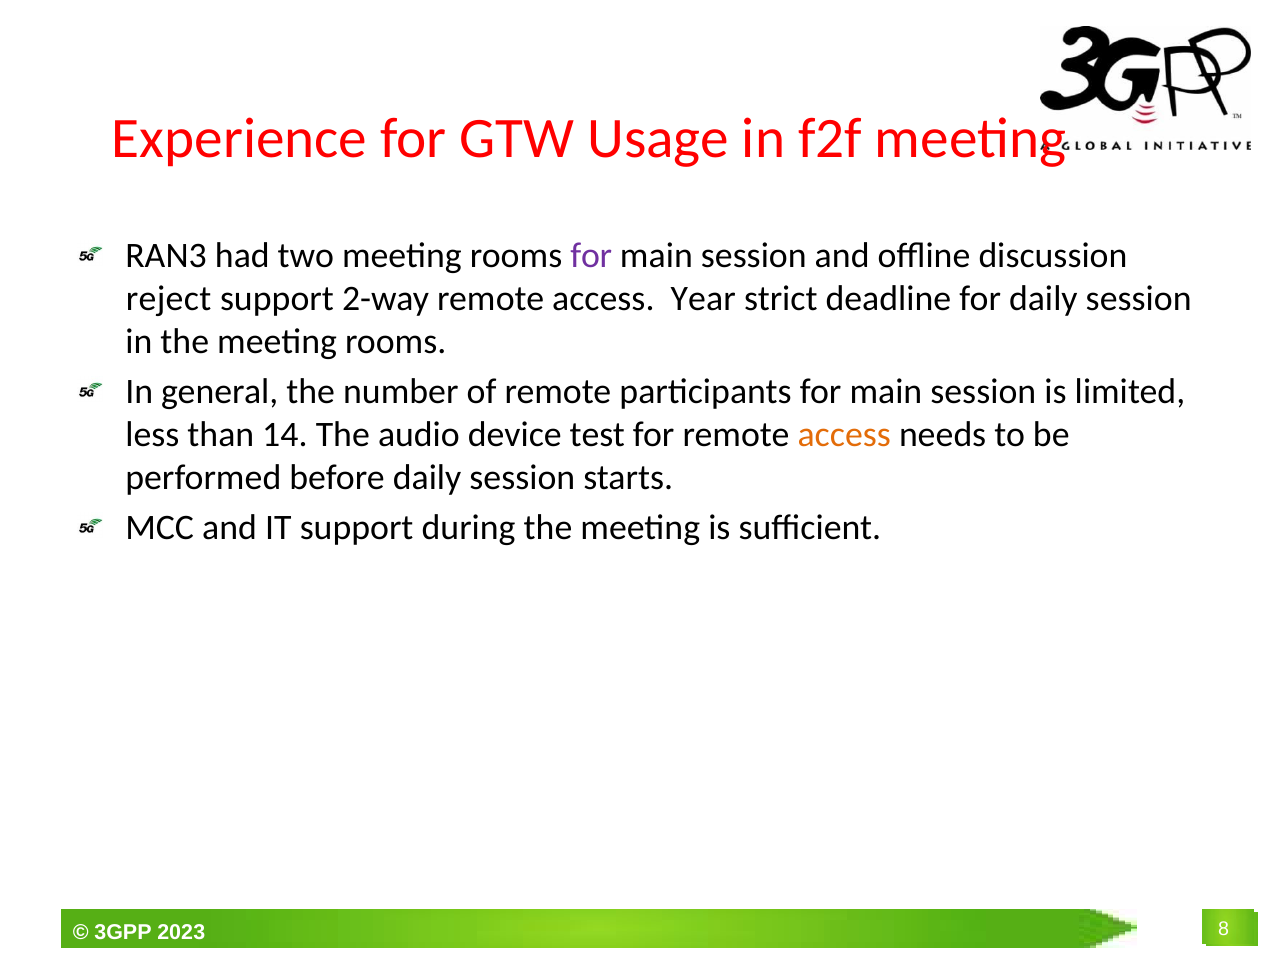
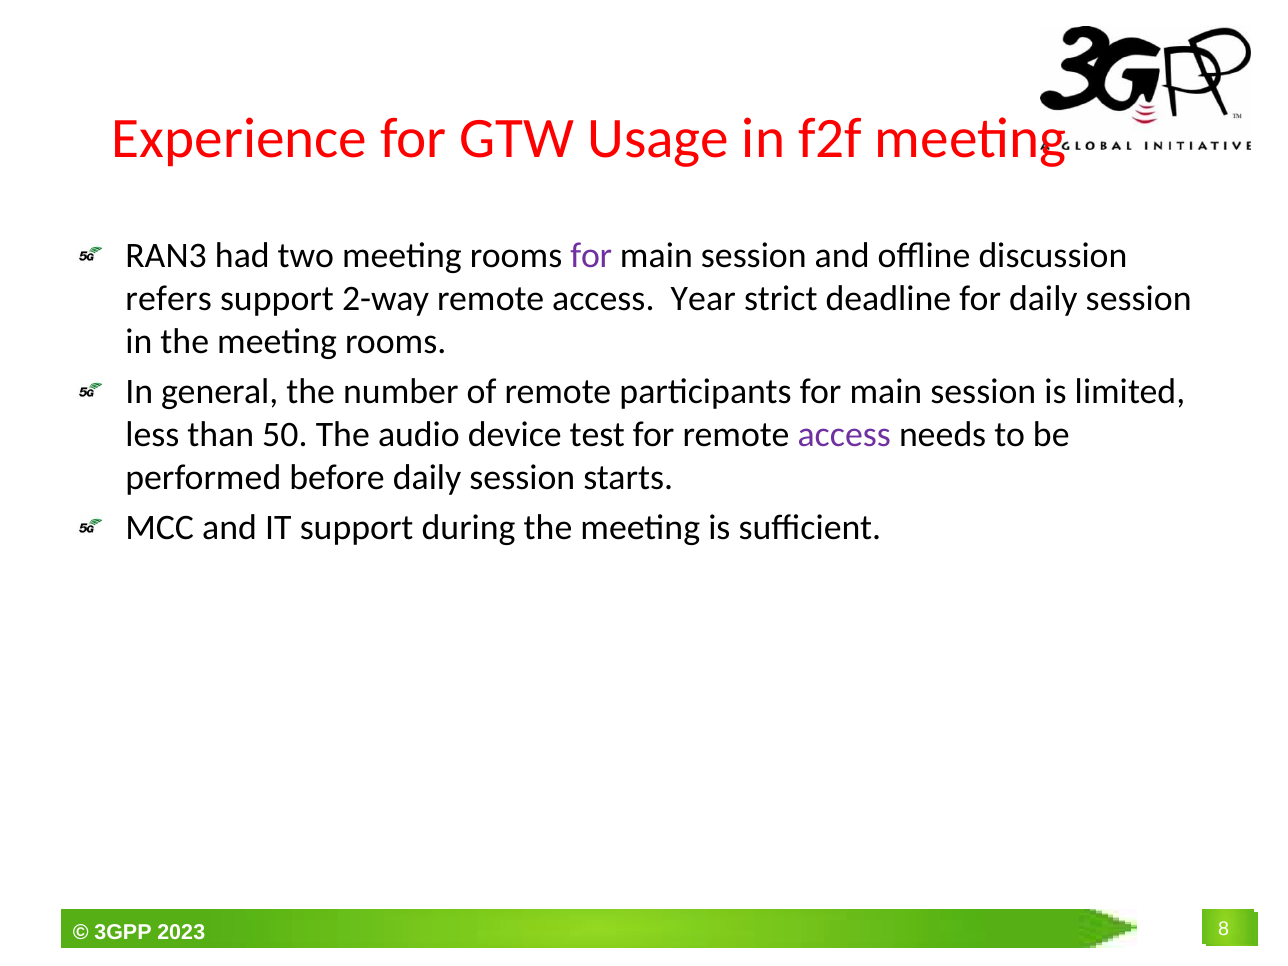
reject: reject -> refers (169, 299)
14: 14 -> 50 (285, 435)
access colour: orange -> purple (844, 435)
